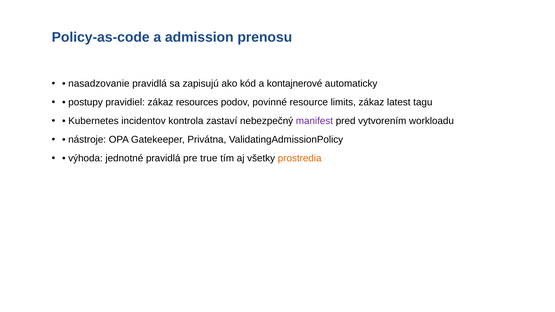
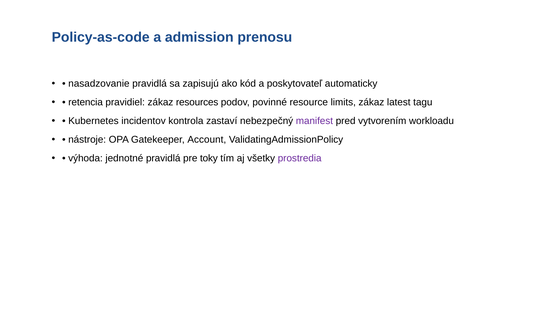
kontajnerové: kontajnerové -> poskytovateľ (295, 84)
postupy: postupy -> retencia (86, 102)
Privátna: Privátna -> Account (207, 140)
true: true -> toky (209, 159)
prostredia colour: orange -> purple (300, 159)
